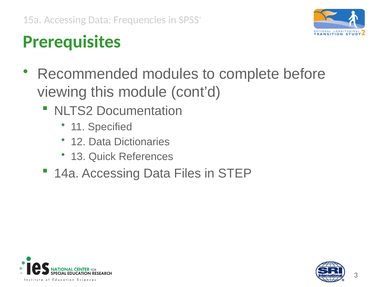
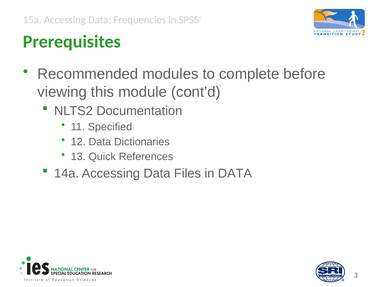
in STEP: STEP -> DATA (235, 174)
